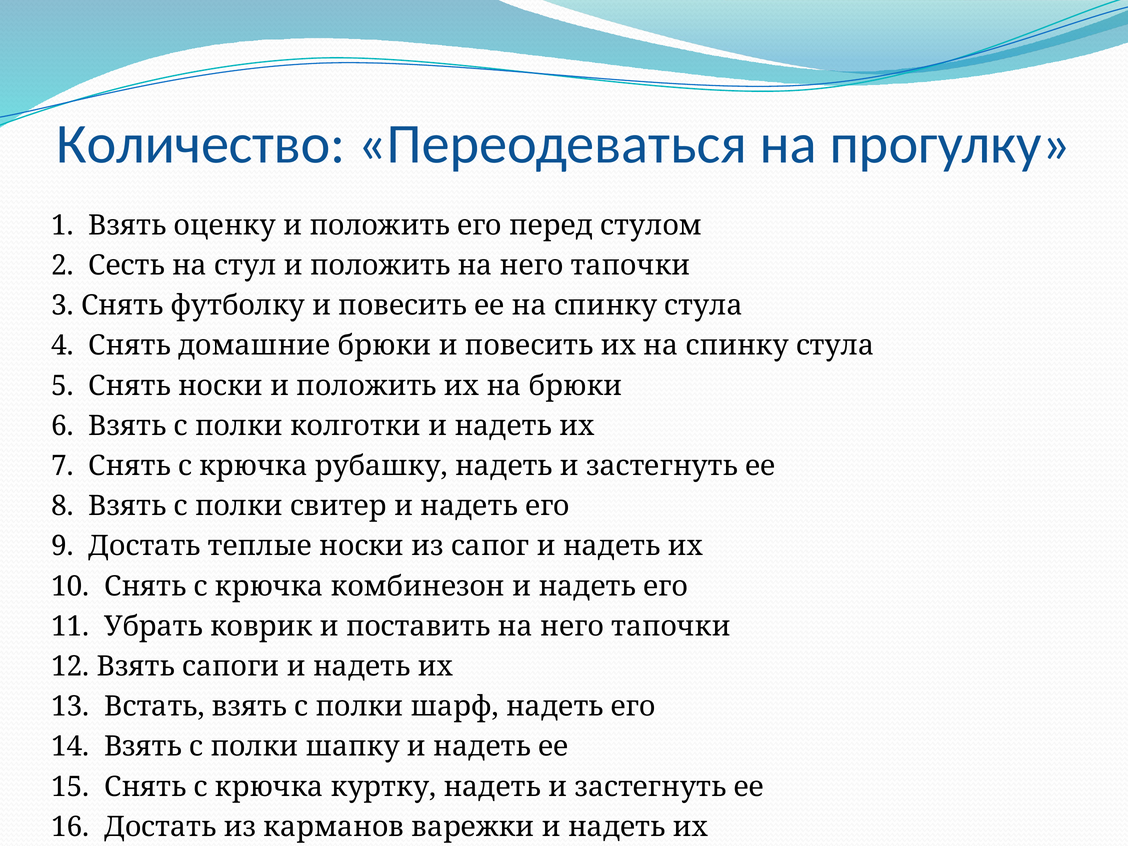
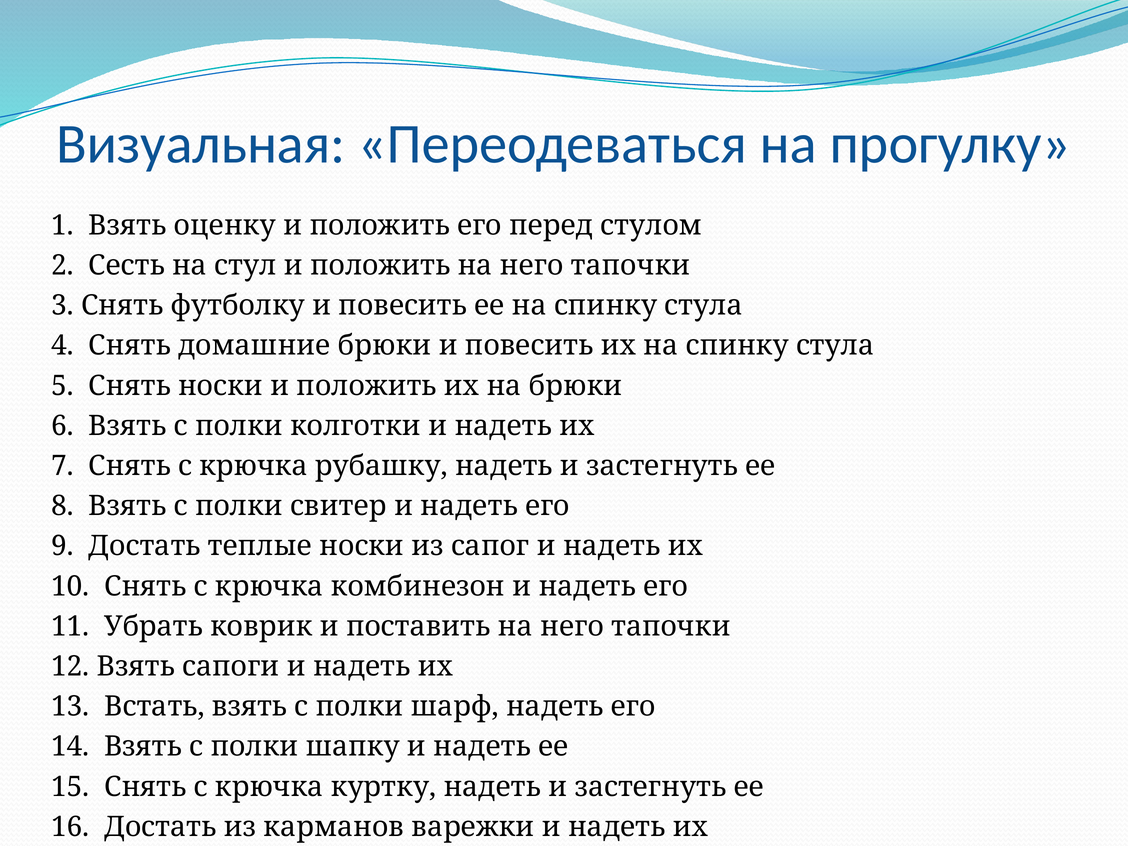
Количество: Количество -> Визуальная (201, 144)
